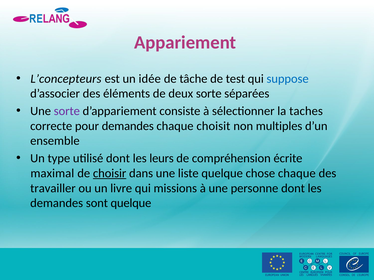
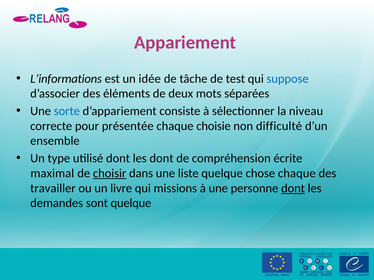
L’concepteurs: L’concepteurs -> L’informations (66, 79)
deux sorte: sorte -> mots (209, 94)
sorte colour: purple -> blue (67, 111)
taches: taches -> niveau (306, 111)
pour demandes: demandes -> présentée (128, 126)
choisit: choisit -> choisie (214, 126)
multiples: multiples -> difficulté (279, 126)
les leurs: leurs -> dont (162, 159)
dont underline: none -> present (293, 188)
